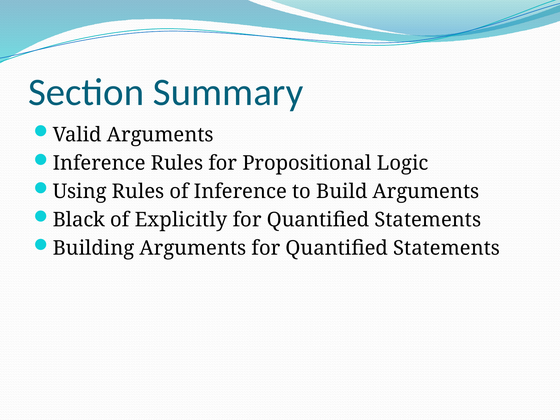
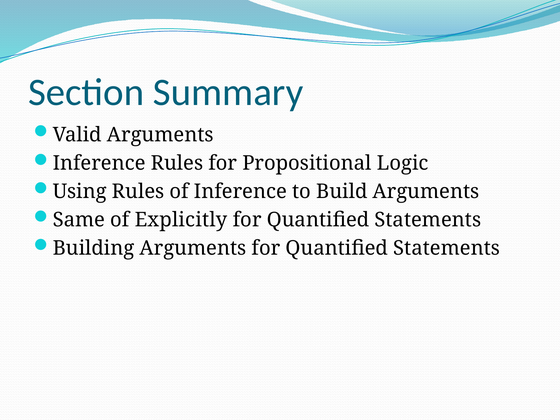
Black: Black -> Same (79, 220)
